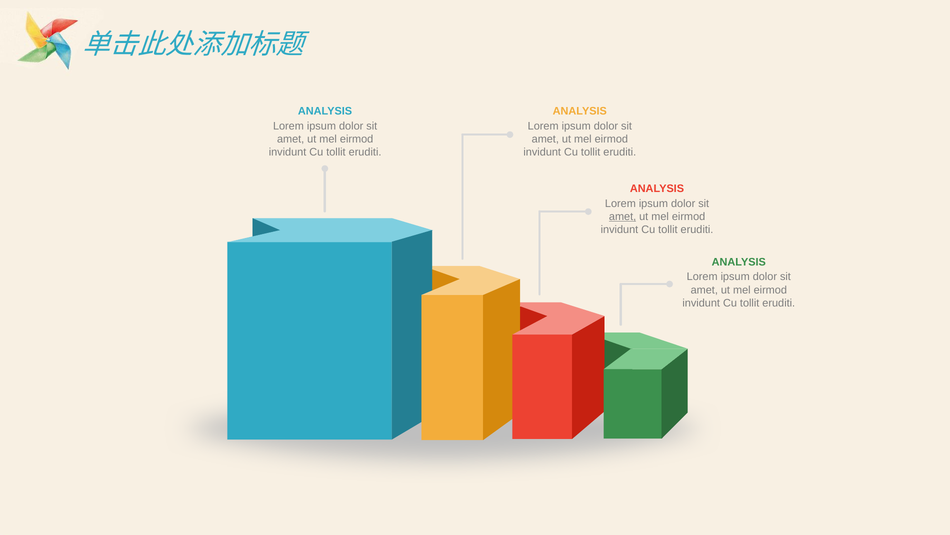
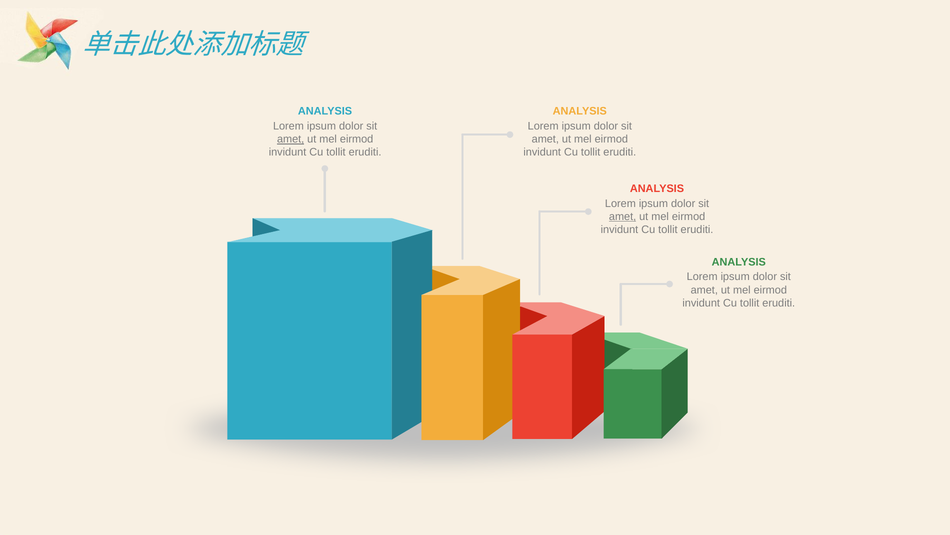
amet underline: none -> present (291, 139)
